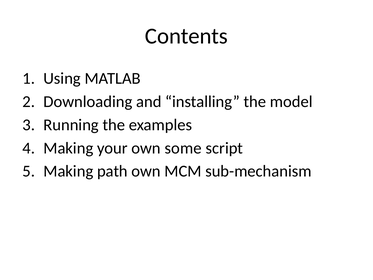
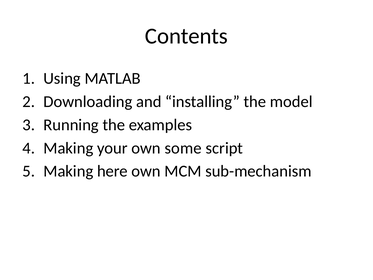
path: path -> here (112, 171)
